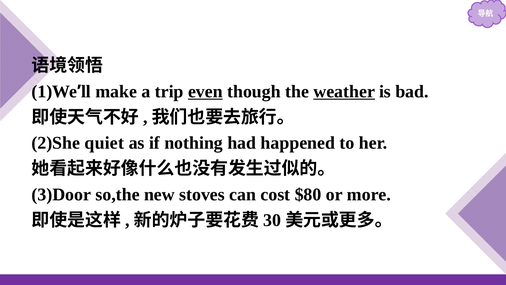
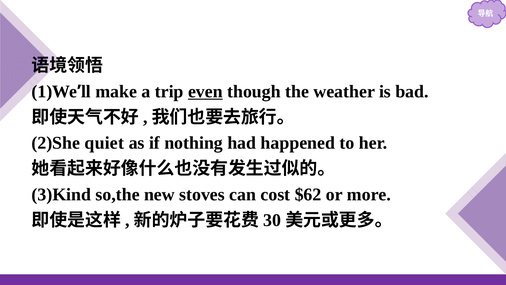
weather underline: present -> none (344, 91)
3)Door: 3)Door -> 3)Kind (61, 194)
$80: $80 -> $62 (308, 194)
